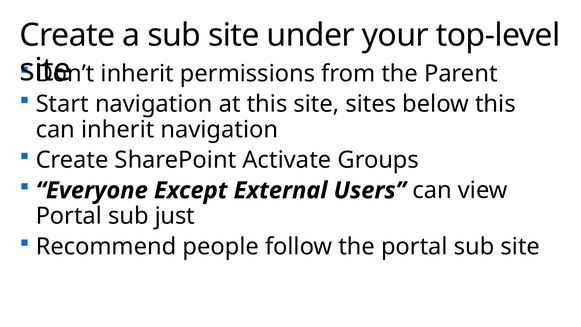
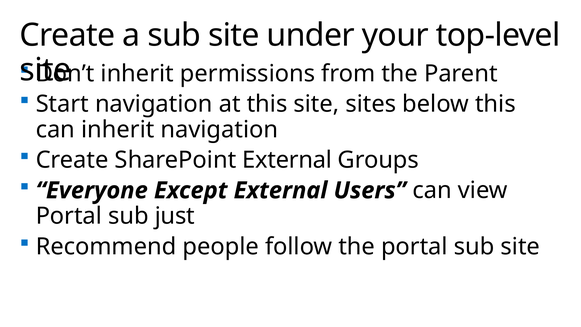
SharePoint Activate: Activate -> External (287, 160)
